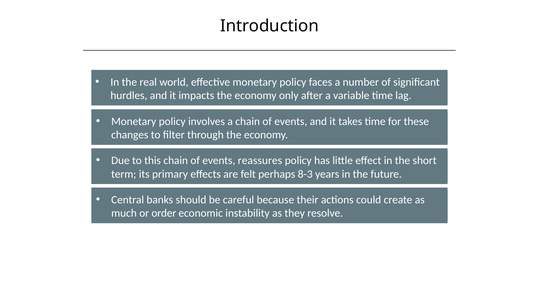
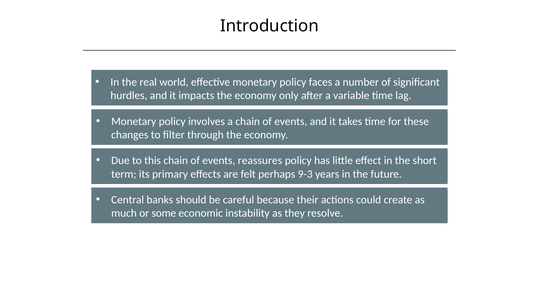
8-3: 8-3 -> 9-3 (305, 174)
order: order -> some (164, 213)
